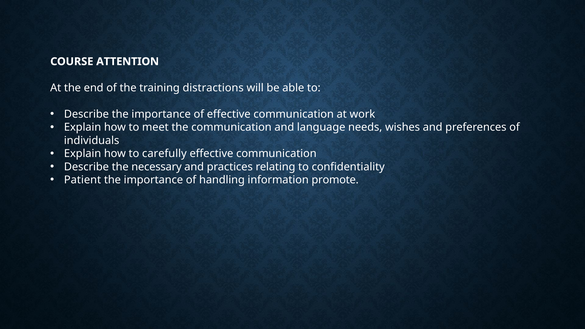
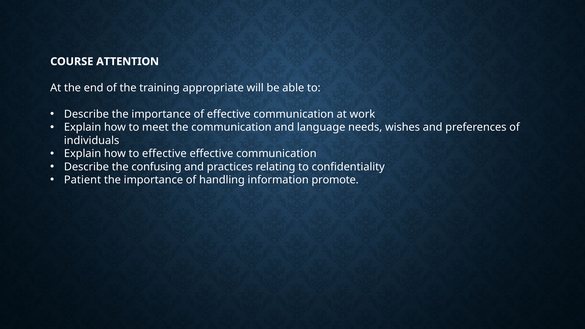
distractions: distractions -> appropriate (213, 88)
to carefully: carefully -> effective (164, 154)
necessary: necessary -> confusing (157, 167)
